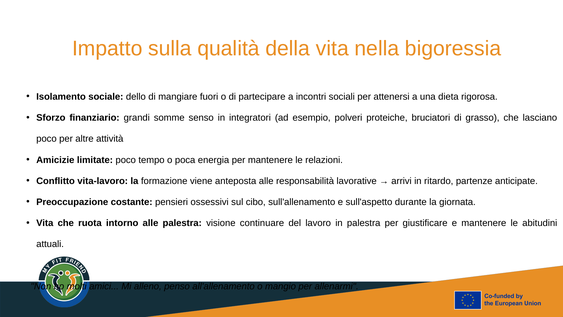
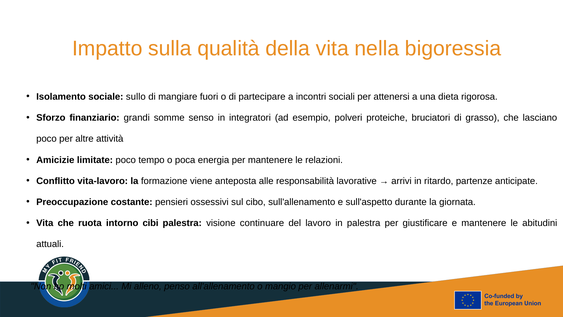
dello: dello -> sullo (136, 97)
intorno alle: alle -> cibi (151, 223)
